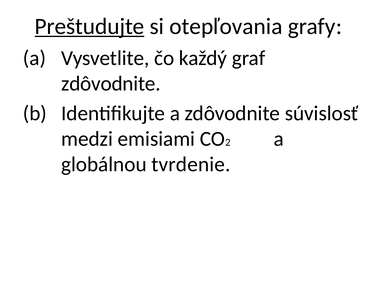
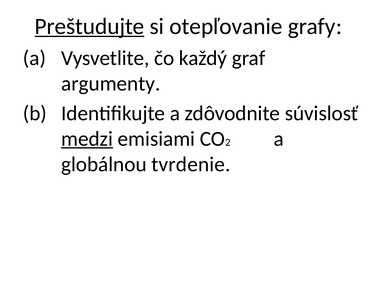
otepľovania: otepľovania -> otepľovanie (226, 26)
zdôvodnite: zdôvodnite -> argumenty (111, 83)
medzi underline: none -> present (87, 139)
